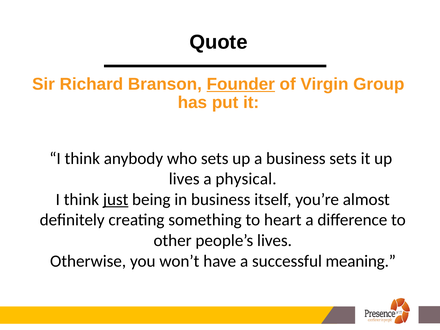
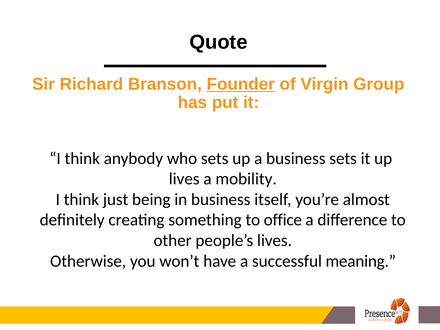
physical: physical -> mobility (246, 179)
just underline: present -> none (116, 199)
heart: heart -> office (283, 220)
